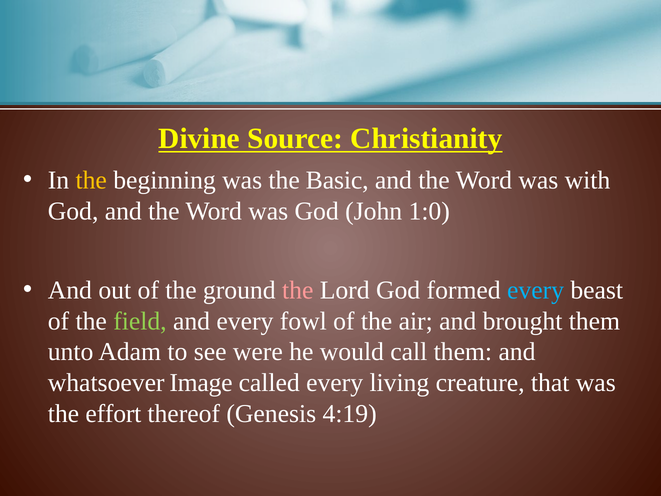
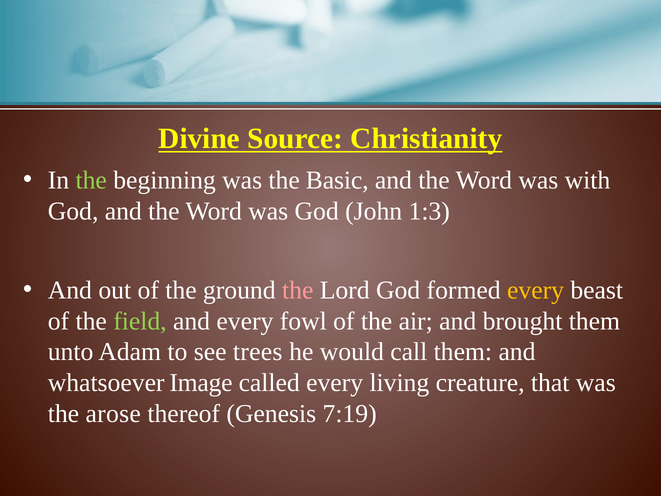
the colour: yellow -> light green (91, 180)
1:0: 1:0 -> 1:3 (429, 211)
every colour: light blue -> yellow (536, 290)
were: were -> trees (258, 352)
effort: effort -> arose (113, 413)
4:19: 4:19 -> 7:19 (350, 413)
